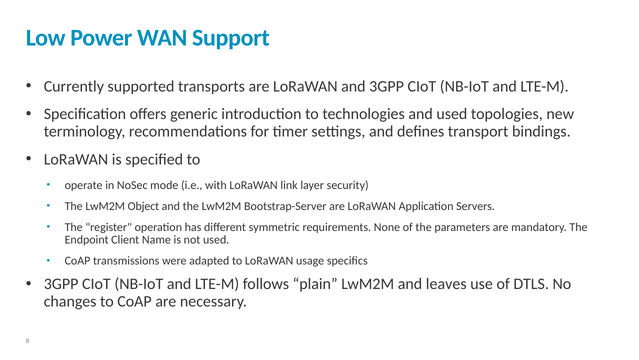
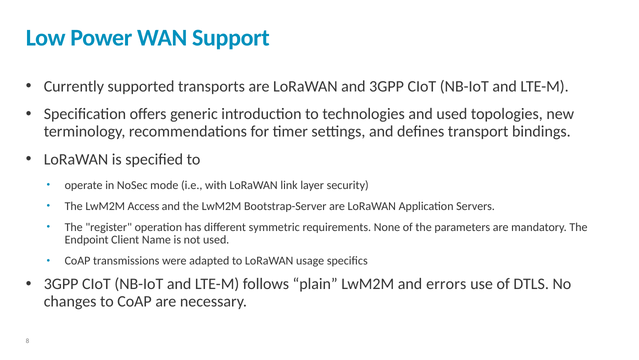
Object: Object -> Access (143, 206)
leaves: leaves -> errors (446, 284)
